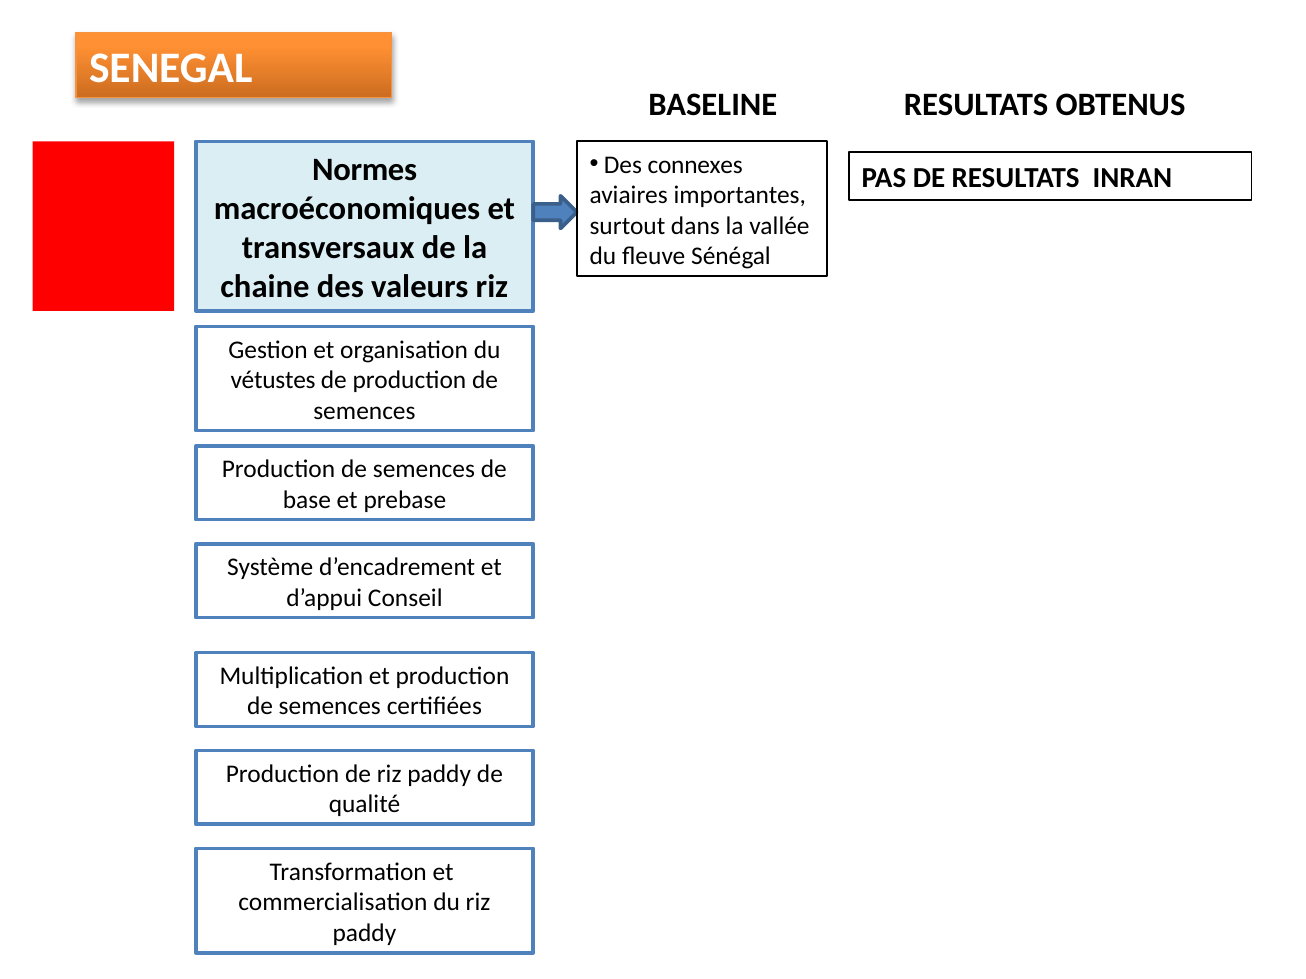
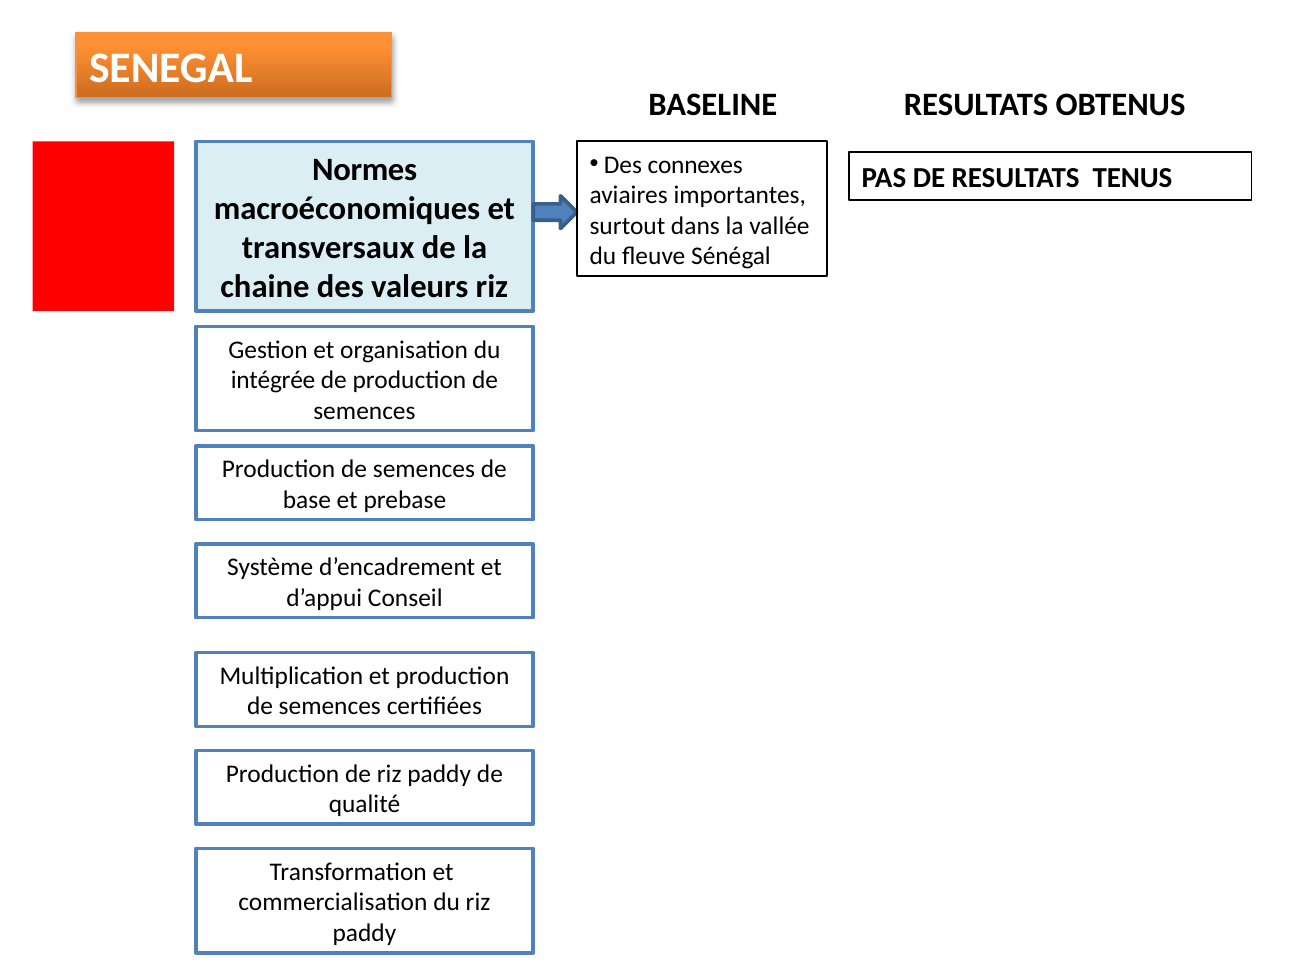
INRAN: INRAN -> TENUS (1132, 178)
vétustes: vétustes -> intégrée (273, 380)
